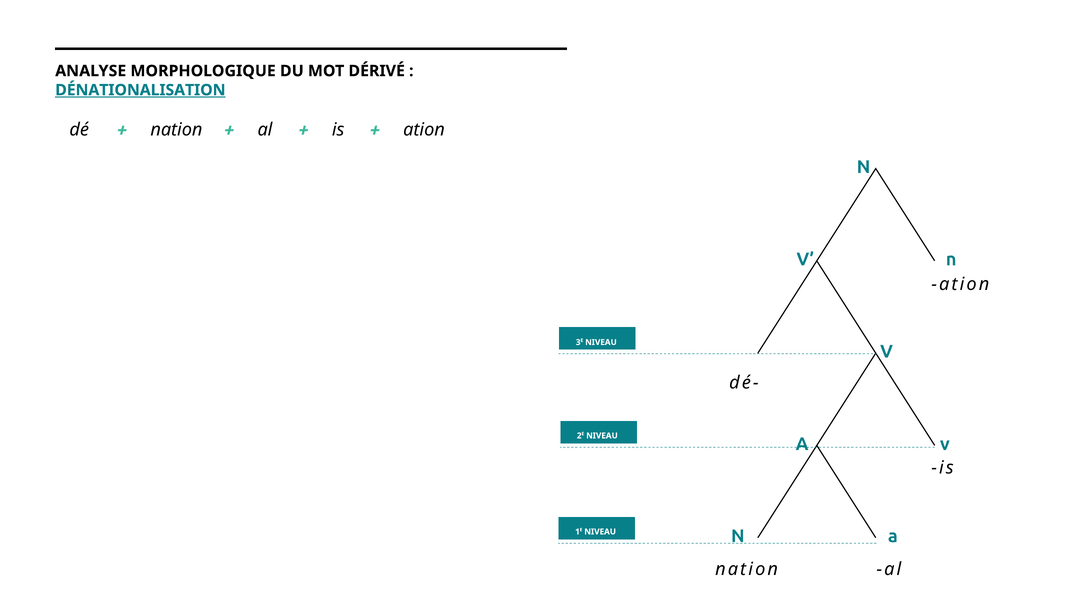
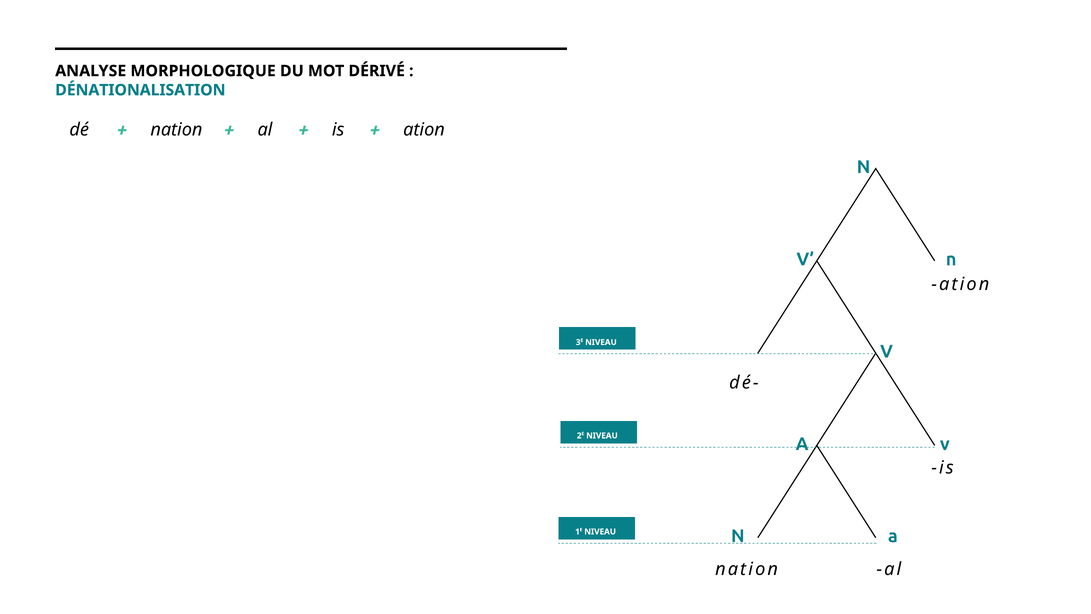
DÉNATIONALISATION underline: present -> none (140, 90)
